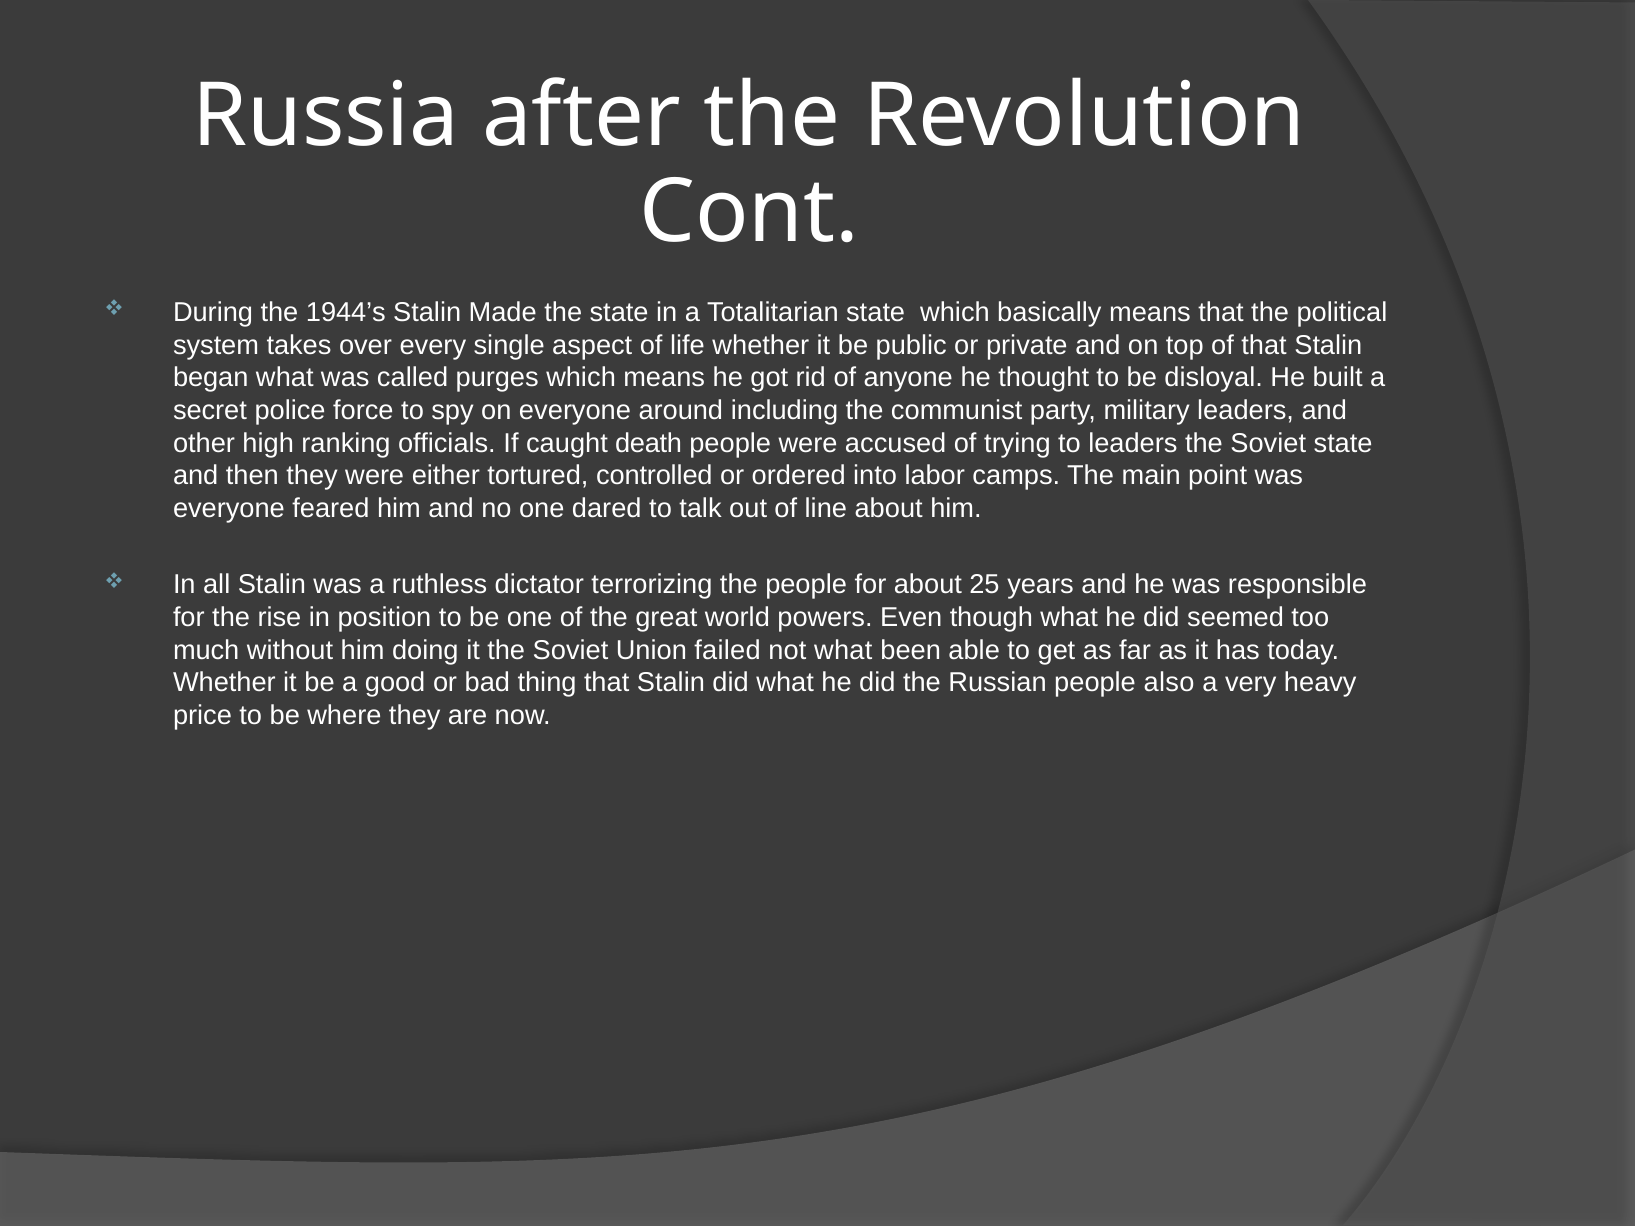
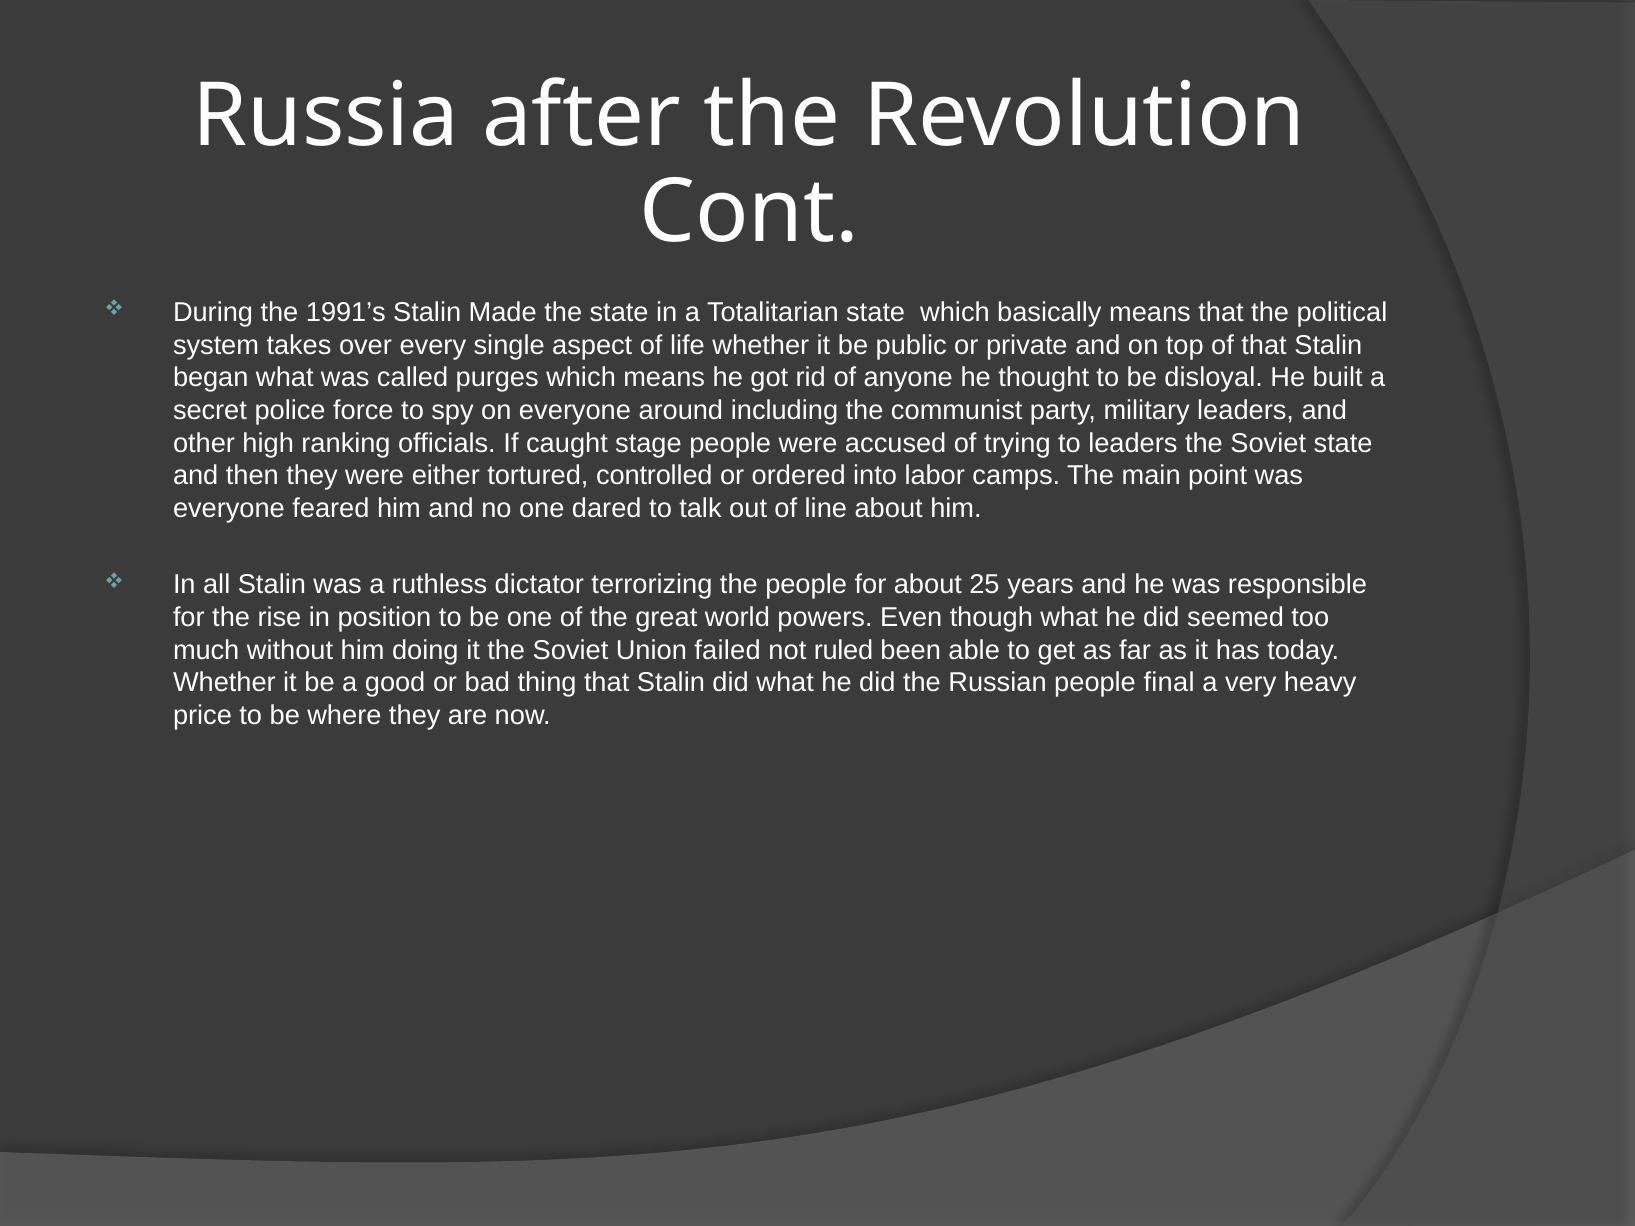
1944’s: 1944’s -> 1991’s (346, 312)
death: death -> stage (648, 443)
not what: what -> ruled (844, 650)
also: also -> final (1169, 683)
